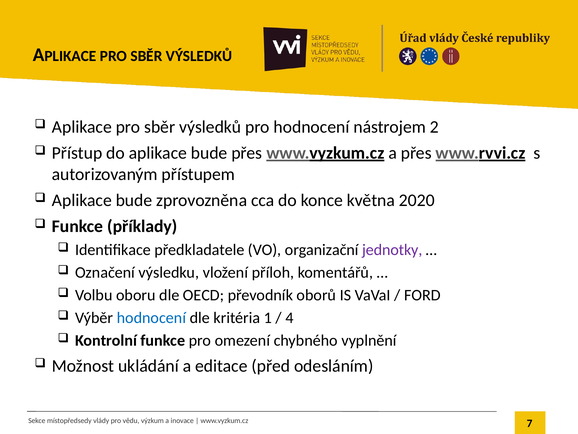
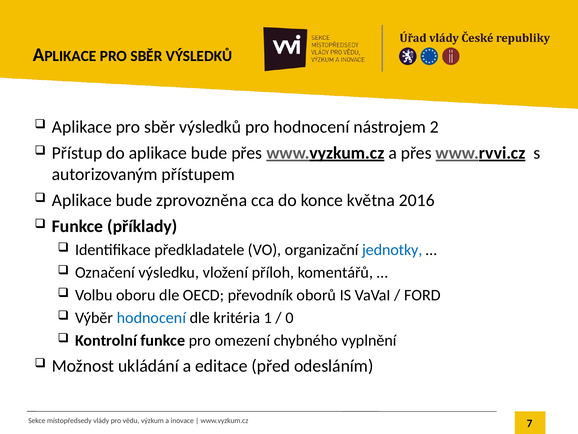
2020: 2020 -> 2016 (417, 200)
jednotky colour: purple -> blue (392, 250)
4: 4 -> 0 (289, 318)
